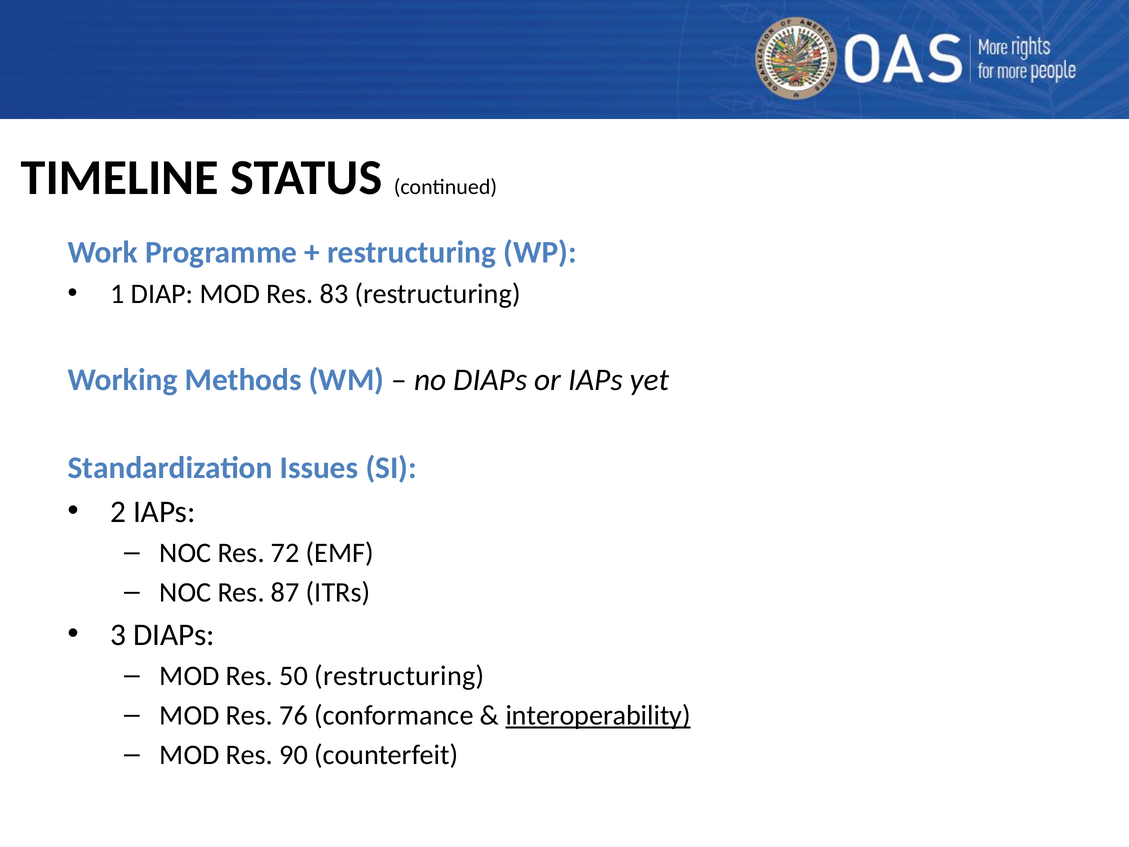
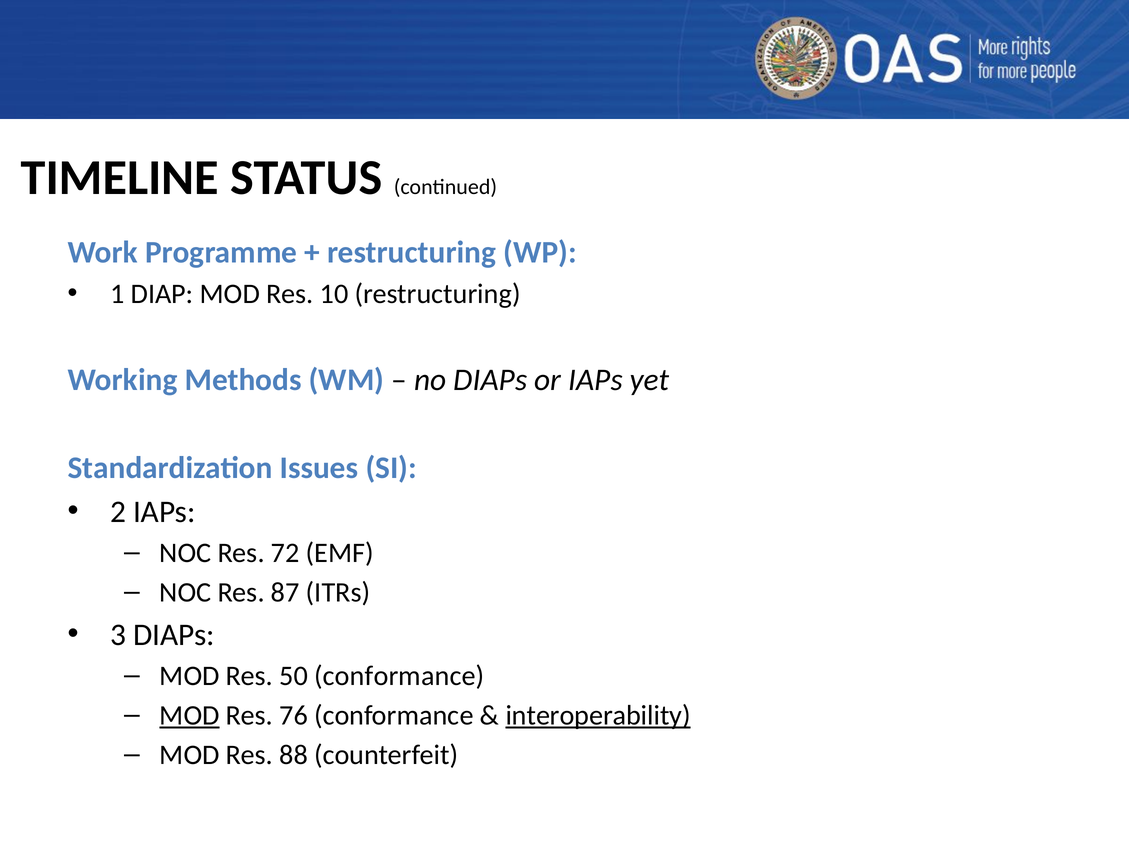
83: 83 -> 10 (334, 294)
50 restructuring: restructuring -> conformance (399, 676)
MOD underline: none -> present (190, 715)
90: 90 -> 88 (294, 755)
